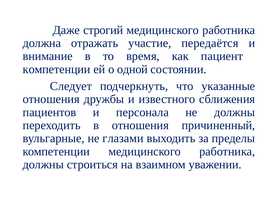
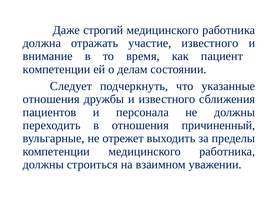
участие передаётся: передаётся -> известного (210, 43)
одной: одной -> делам (132, 69)
глазами: глазами -> отрежет (123, 138)
